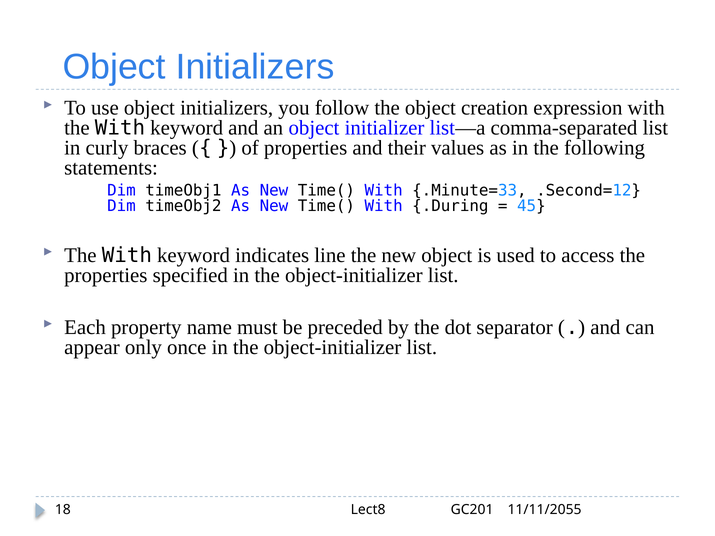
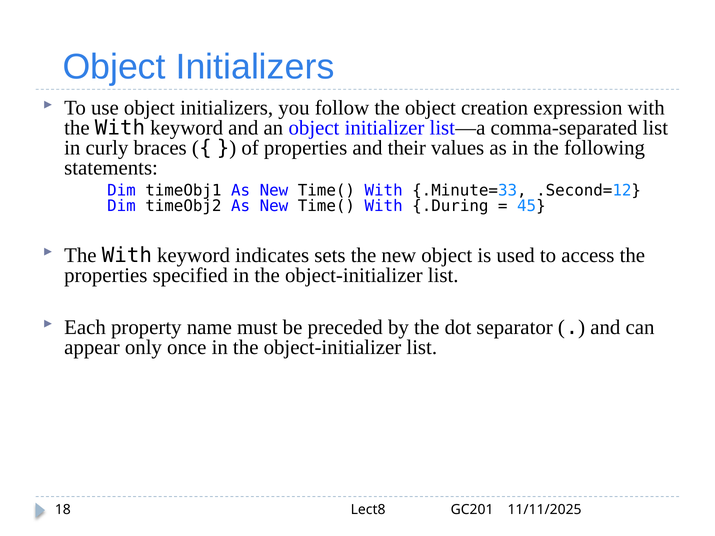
line: line -> sets (330, 255)
11/11/2055: 11/11/2055 -> 11/11/2025 (545, 510)
